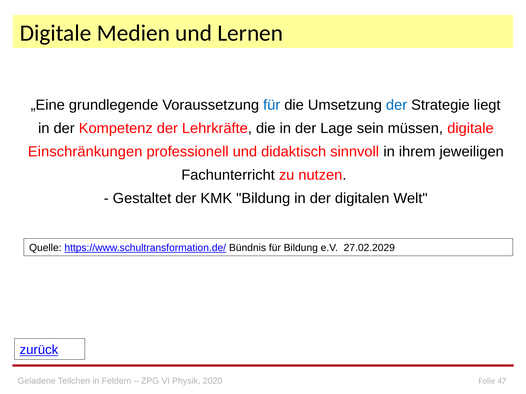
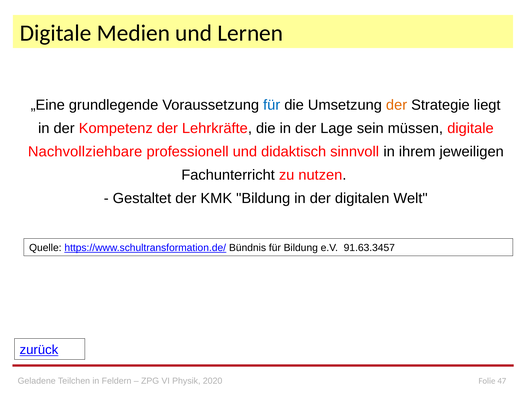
der colour: blue -> orange (397, 105)
Einschränkungen: Einschränkungen -> Nachvollziehbare (85, 152)
27.02.2029: 27.02.2029 -> 91.63.3457 (369, 248)
